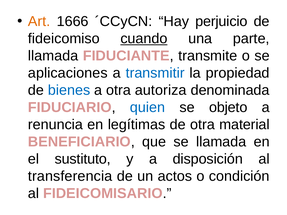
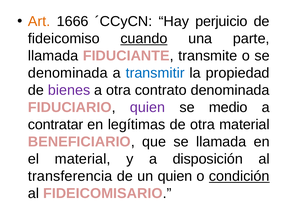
aplicaciones: aplicaciones -> denominada (68, 73)
bienes colour: blue -> purple (69, 90)
autoriza: autoriza -> contrato (161, 90)
quien colour: blue -> purple (148, 108)
objeto: objeto -> medio (228, 108)
renuncia: renuncia -> contratar (56, 125)
el sustituto: sustituto -> material (83, 159)
un actos: actos -> quien (175, 176)
condición underline: none -> present (239, 176)
